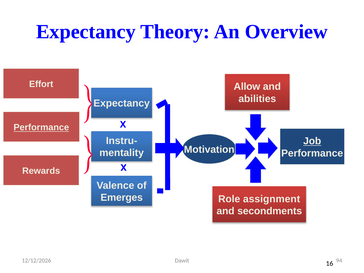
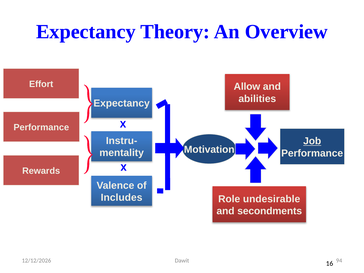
Performance underline: present -> none (41, 127)
Emerges: Emerges -> Includes (122, 198)
assignment: assignment -> undesirable (272, 199)
